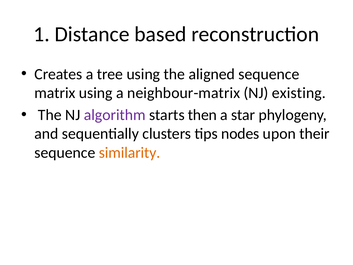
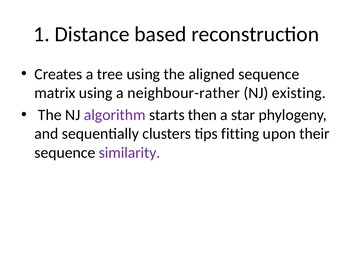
neighbour-matrix: neighbour-matrix -> neighbour-rather (184, 93)
nodes: nodes -> fitting (240, 134)
similarity colour: orange -> purple (130, 153)
